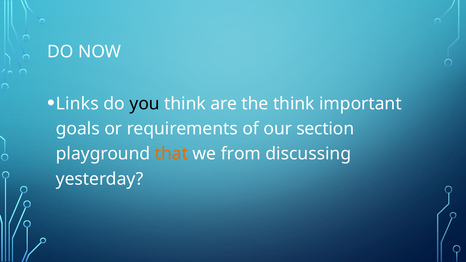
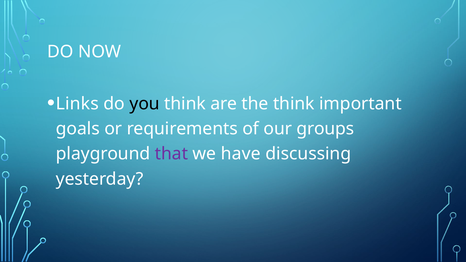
section: section -> groups (325, 129)
that colour: orange -> purple (171, 154)
from: from -> have (241, 154)
